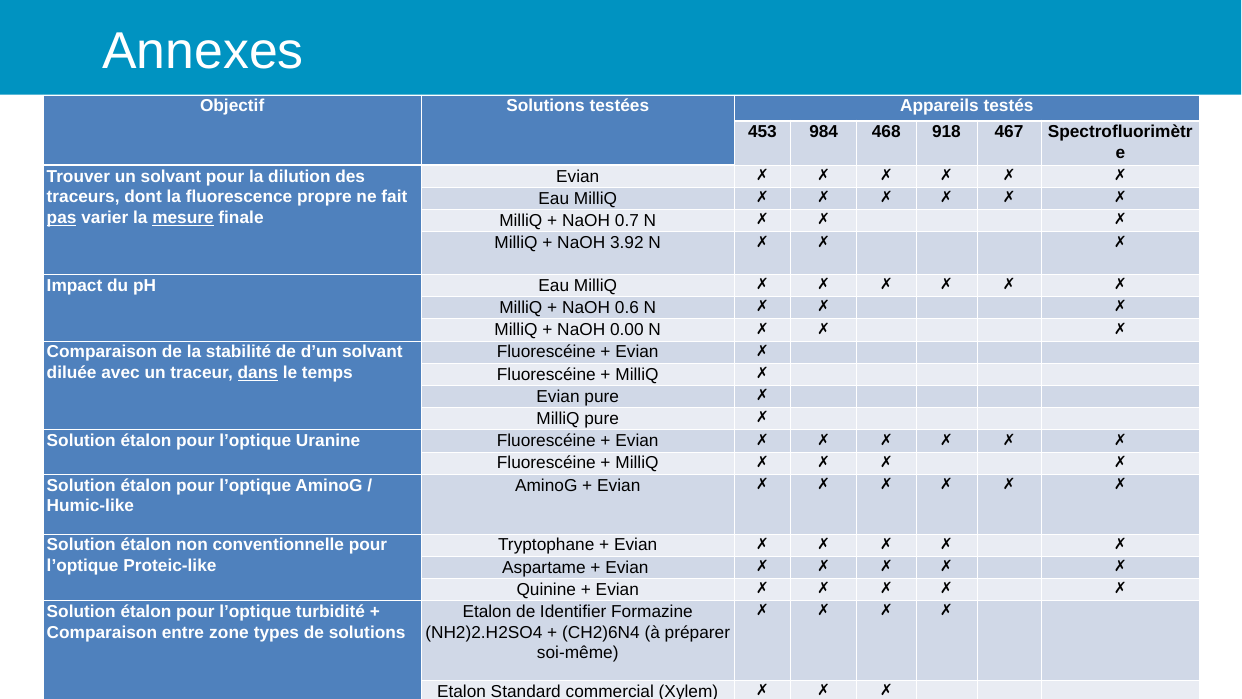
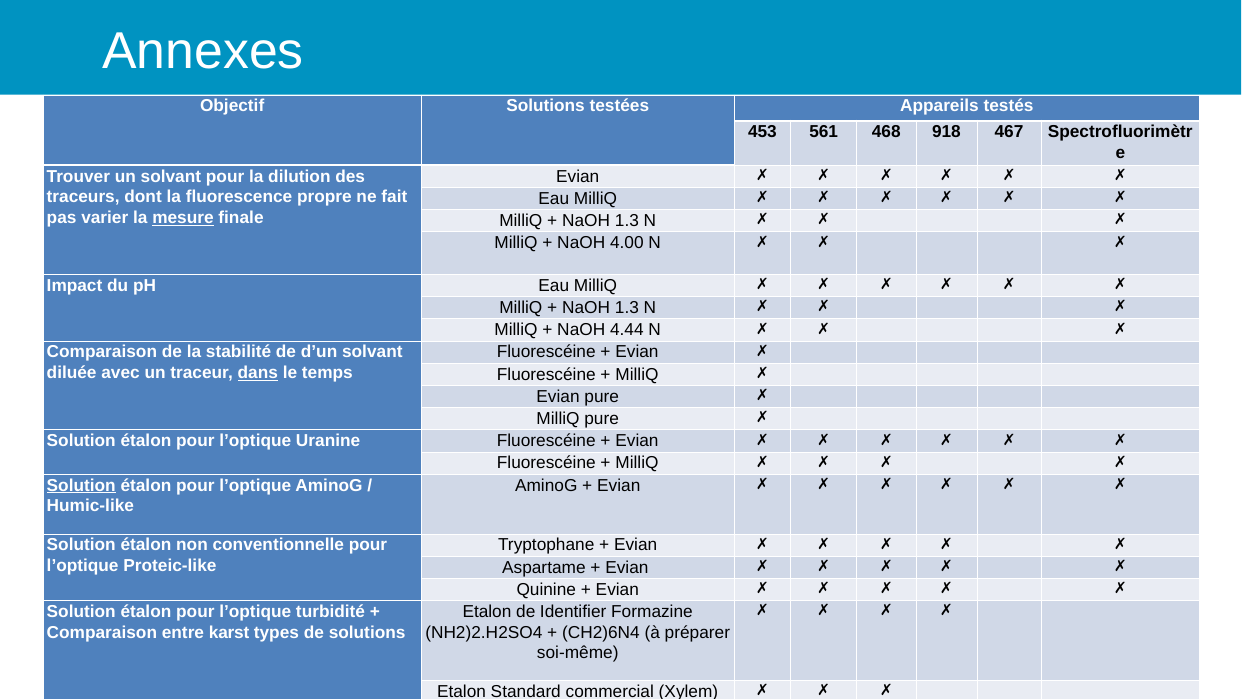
984: 984 -> 561 (824, 132)
pas underline: present -> none (62, 218)
0.7: 0.7 -> 1.3 (627, 221)
3.92: 3.92 -> 4.00 (627, 243)
0.6: 0.6 -> 1.3 (627, 308)
0.00: 0.00 -> 4.44 (627, 330)
Solution underline: none -> present (81, 485)
zone: zone -> karst (229, 632)
